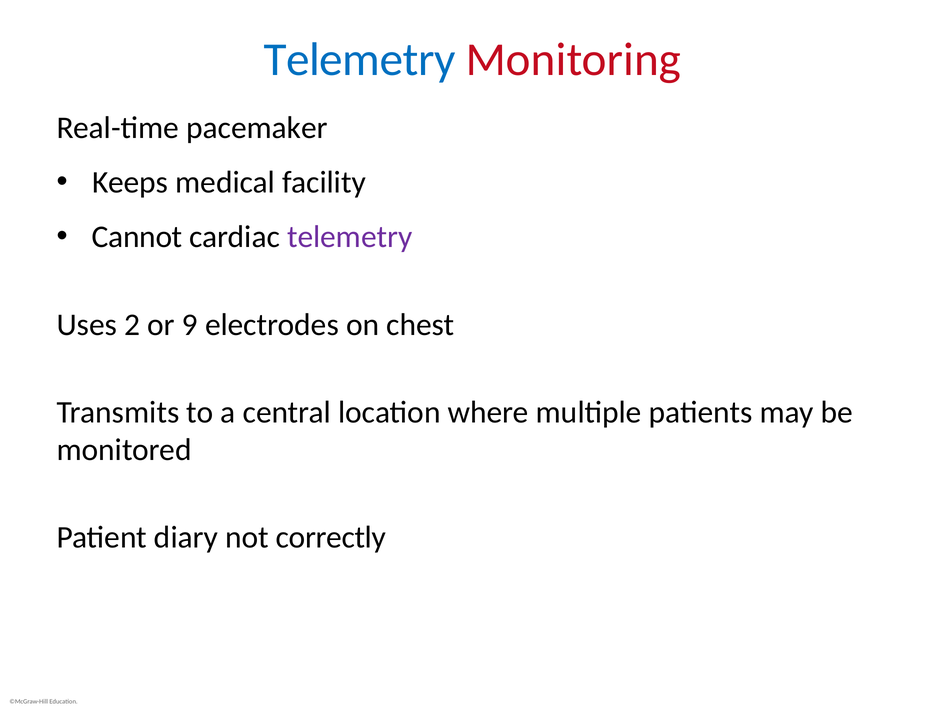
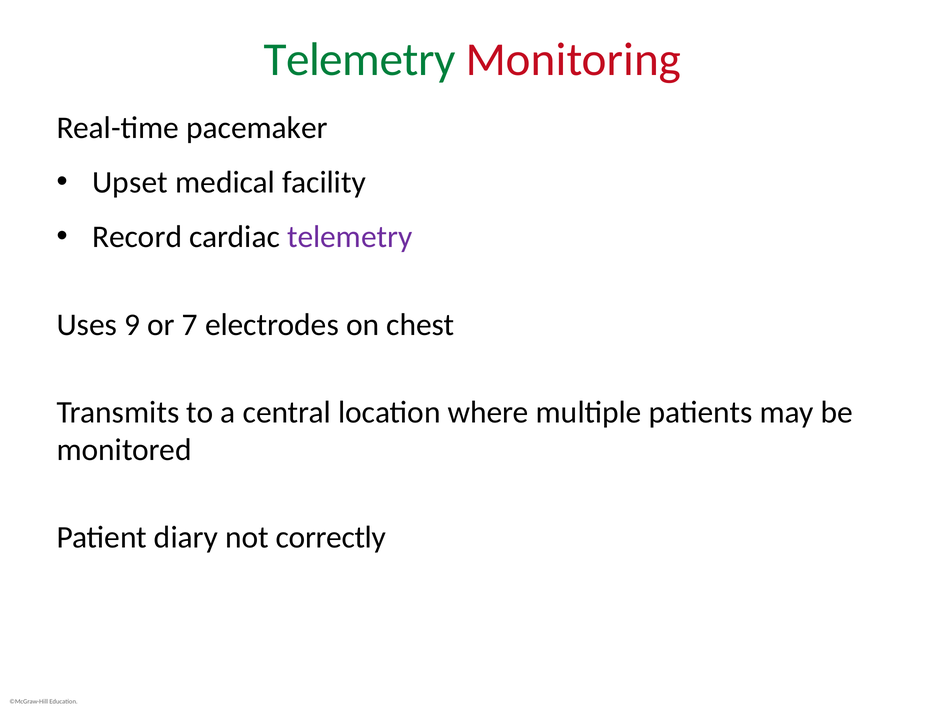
Telemetry colour: blue -> green (359, 60)
Keeps: Keeps -> Upset (130, 183)
Cannot: Cannot -> Record (137, 237)
2: 2 -> 9 (132, 325)
9: 9 -> 7 (190, 325)
